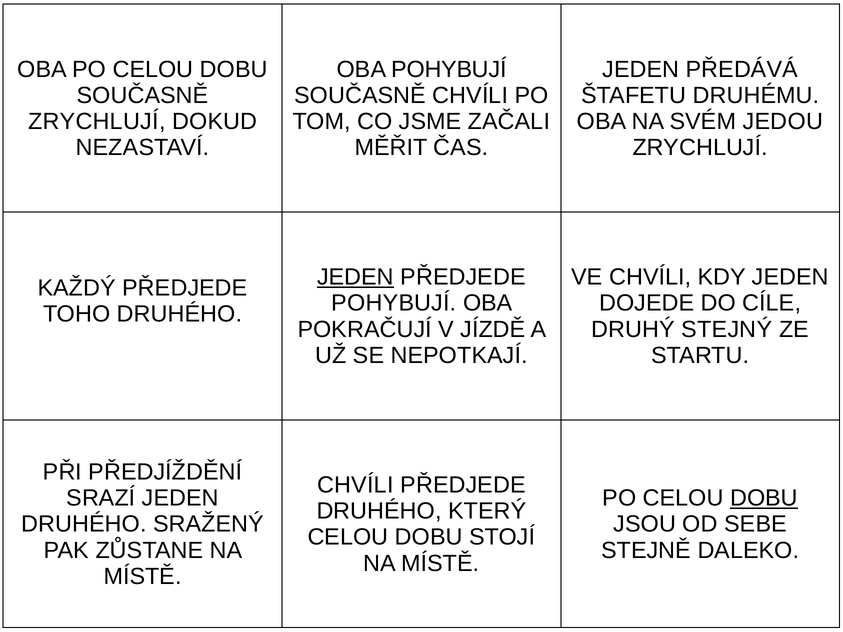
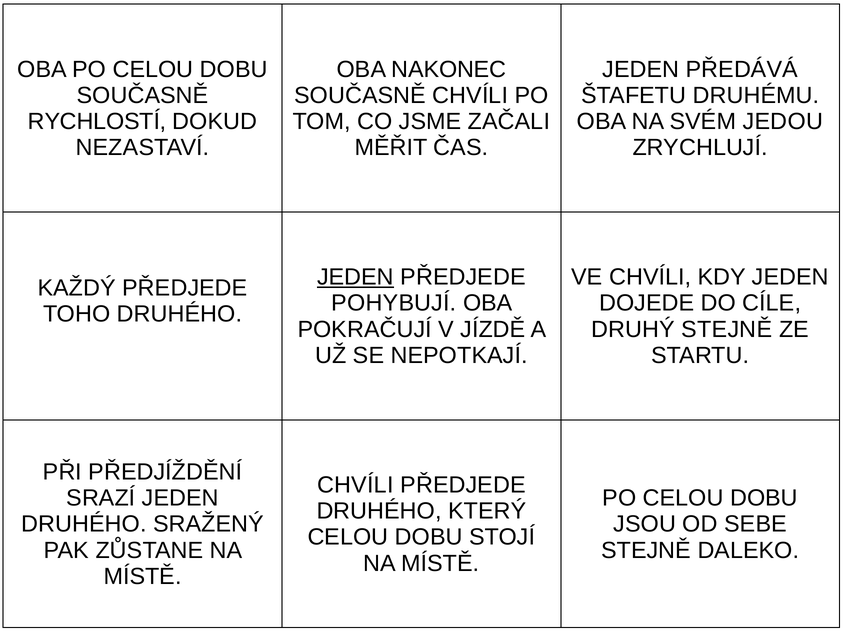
OBA POHYBUJÍ: POHYBUJÍ -> NAKONEC (449, 69)
ZRYCHLUJÍ: ZRYCHLUJÍ -> RYCHLOSTÍ (97, 122)
DRUHÝ STEJNÝ: STEJNÝ -> STEJNĚ (727, 330)
DOBU underline: present -> none (764, 498)
